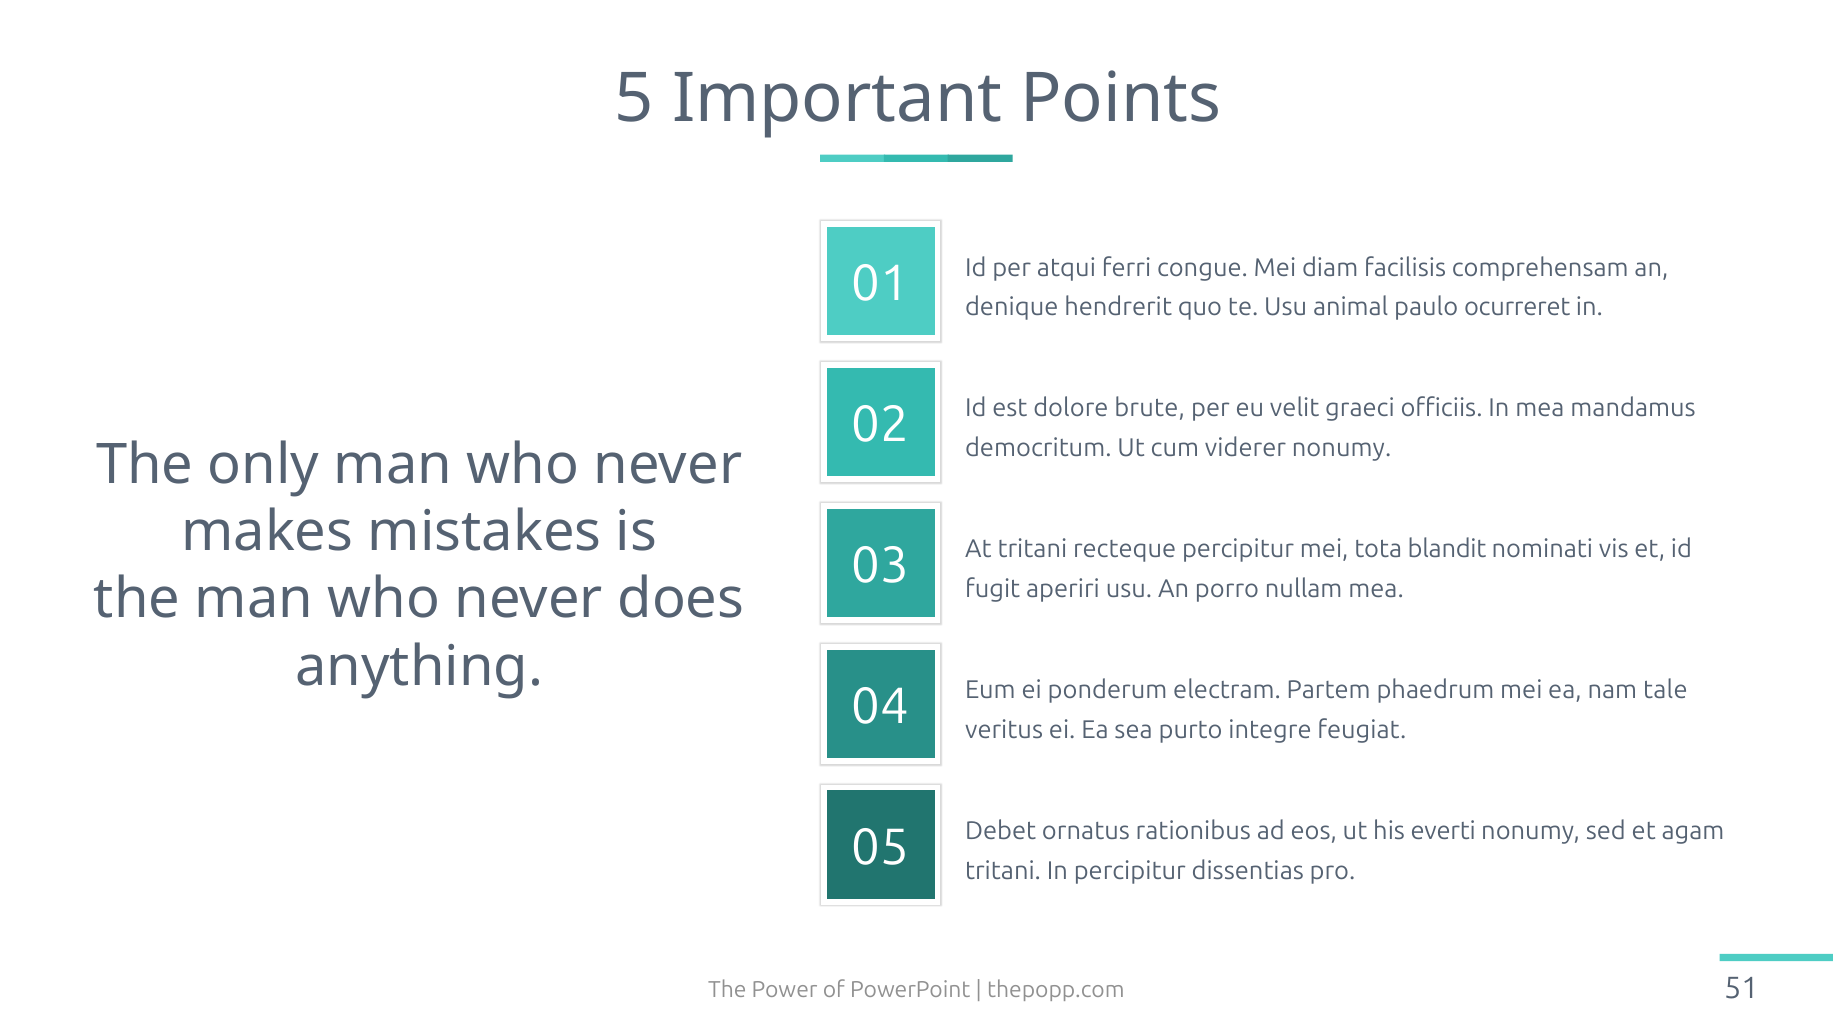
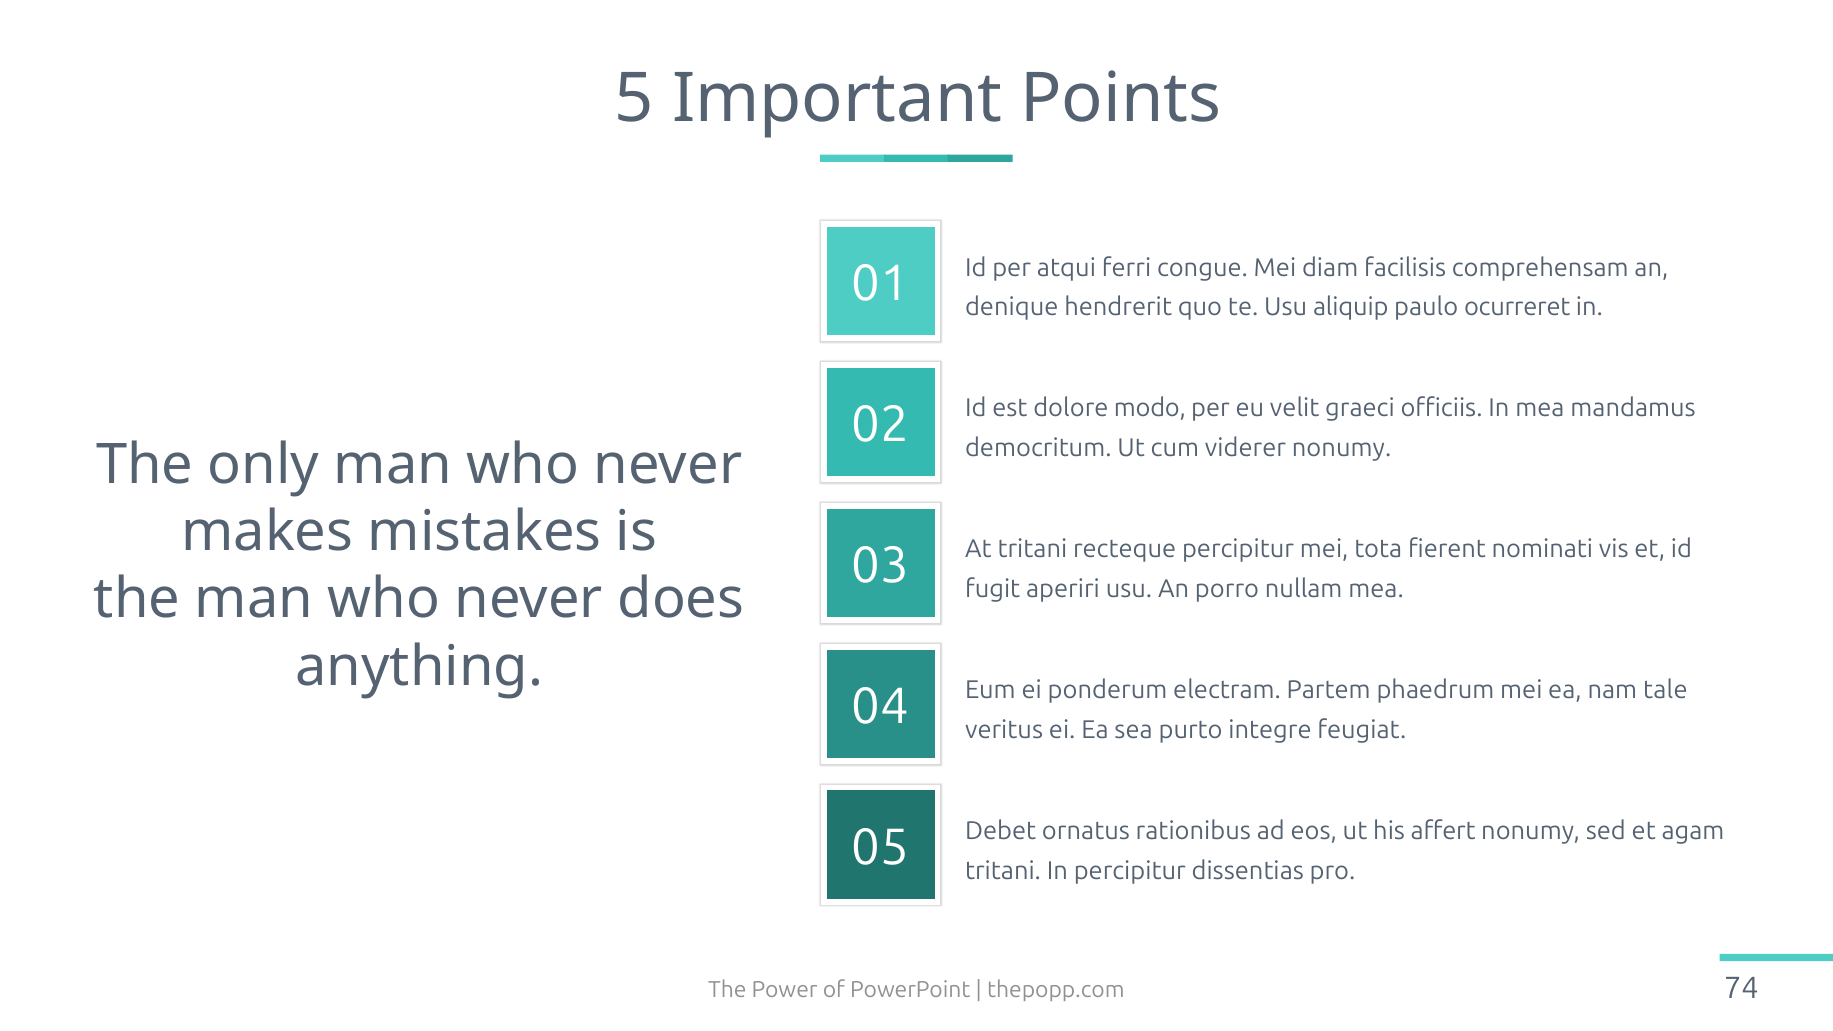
animal: animal -> aliquip (1351, 307)
brute: brute -> modo (1150, 409)
blandit: blandit -> fierent (1447, 550)
everti: everti -> affert (1443, 831)
51: 51 -> 74 (1741, 989)
